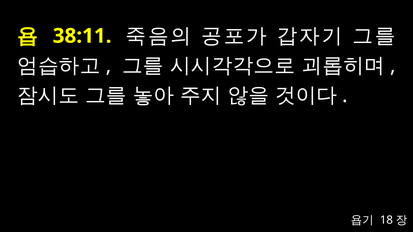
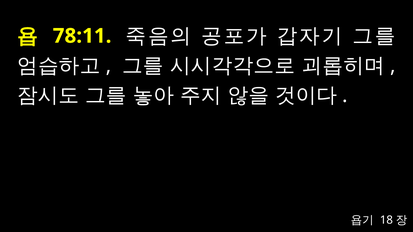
38:11: 38:11 -> 78:11 (82, 36)
